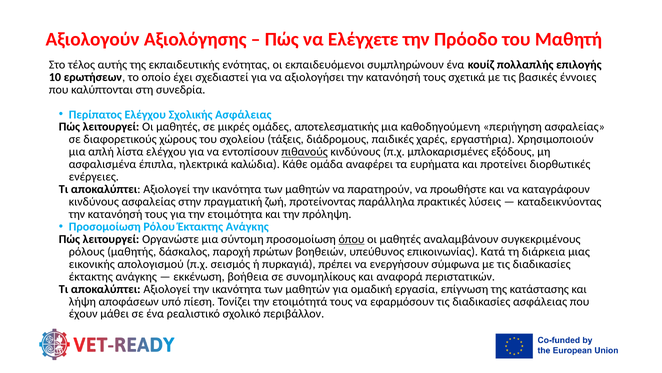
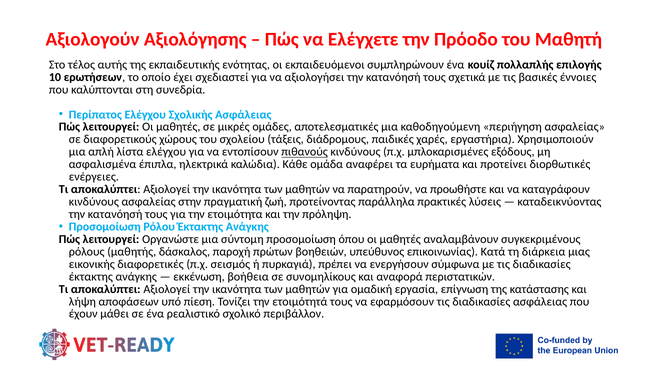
αποτελεσματικής: αποτελεσματικής -> αποτελεσματικές (337, 127)
όπου underline: present -> none (351, 239)
απολογισμού: απολογισμού -> διαφορετικές (151, 264)
